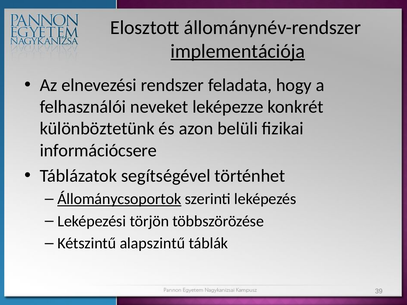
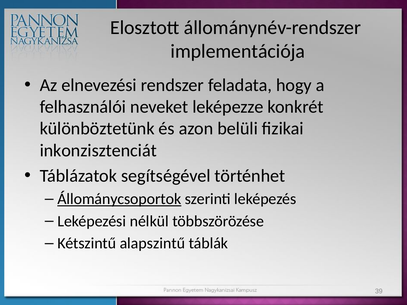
implementációja underline: present -> none (238, 51)
információcsere: információcsere -> inkonzisztenciát (98, 151)
törjön: törjön -> nélkül (149, 221)
